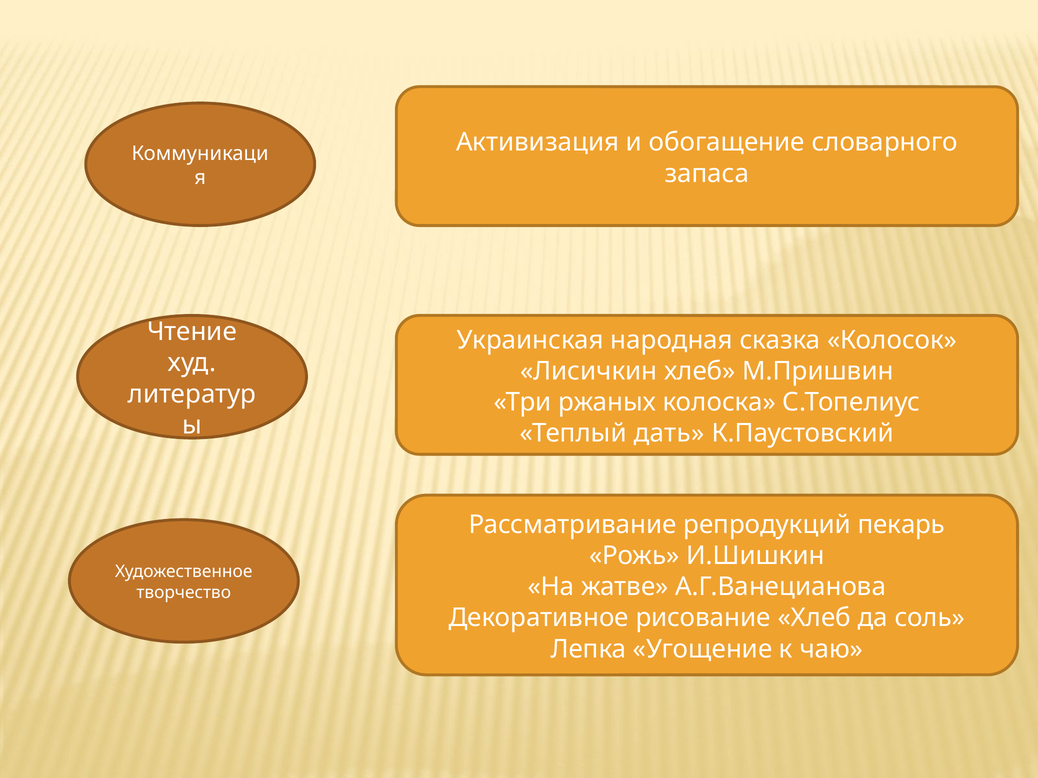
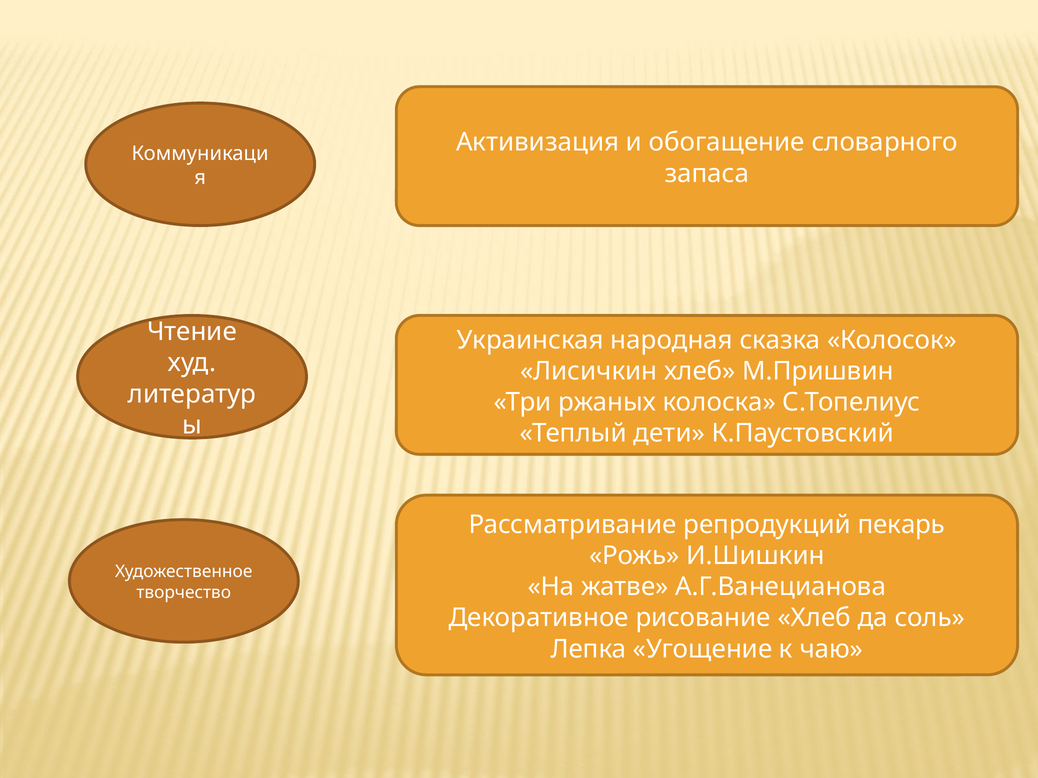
дать: дать -> дети (669, 434)
